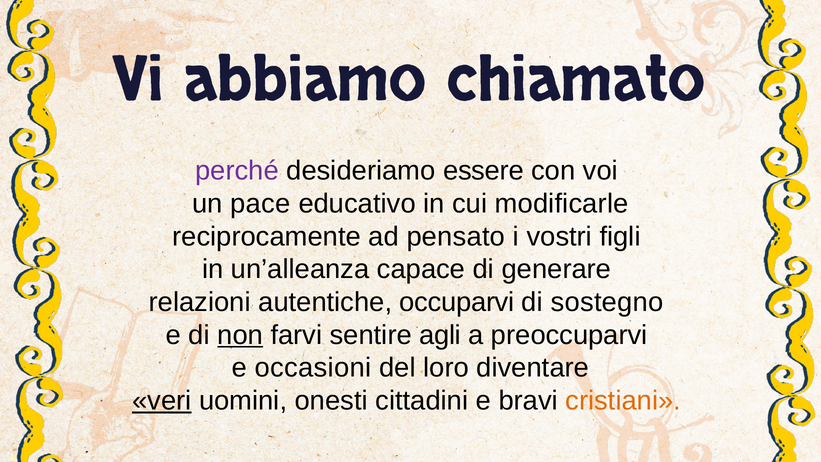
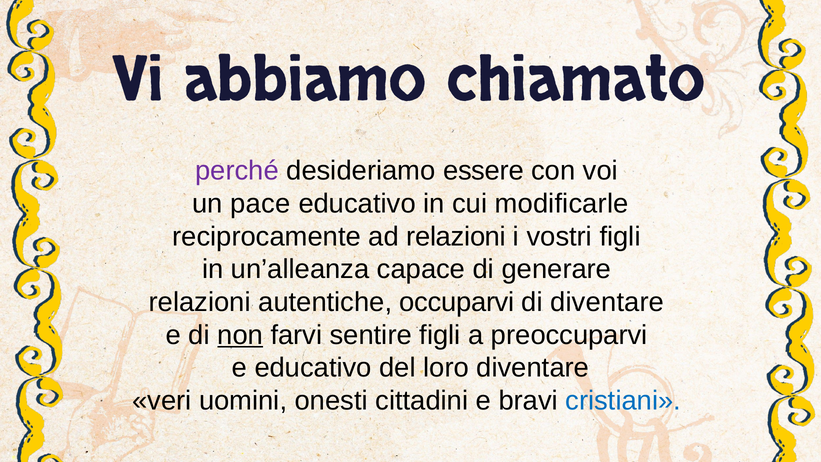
ad pensato: pensato -> relazioni (456, 236)
di sostegno: sostegno -> diventare (607, 302)
sentire agli: agli -> figli (440, 335)
e occasioni: occasioni -> educativo (313, 368)
veri underline: present -> none (162, 401)
cristiani colour: orange -> blue (623, 401)
